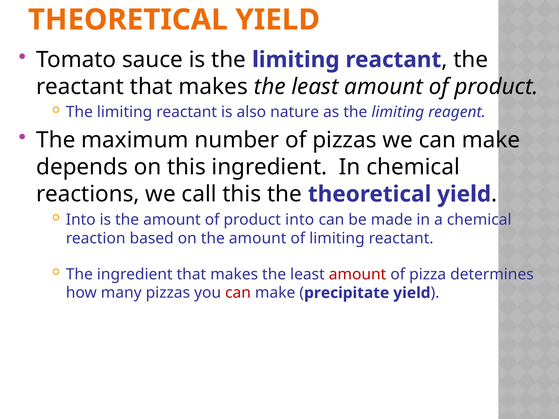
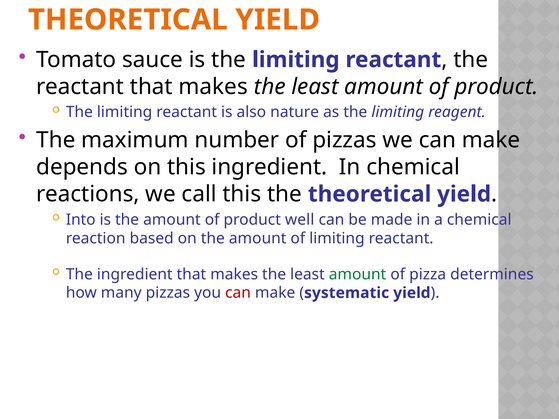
product into: into -> well (300, 220)
amount colour: red -> green (358, 274)
precipitate: precipitate -> systematic (347, 293)
